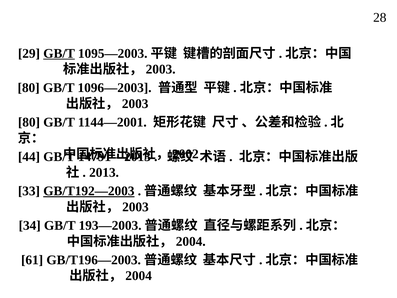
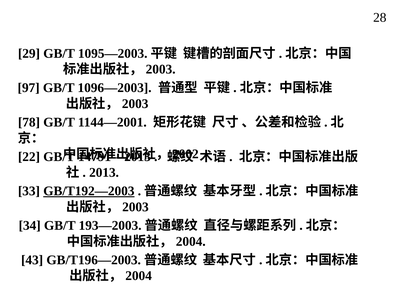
GB/T underline: present -> none (59, 53)
80: 80 -> 97 (29, 88)
80: 80 -> 78 (29, 122)
44: 44 -> 22 (29, 157)
61: 61 -> 43 (32, 260)
